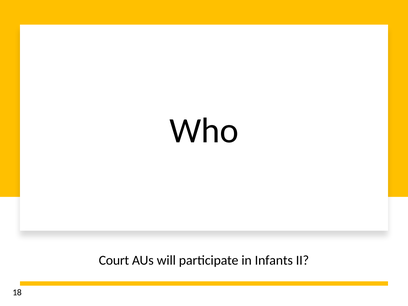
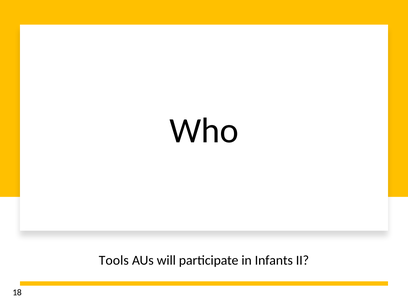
Court: Court -> Tools (114, 261)
